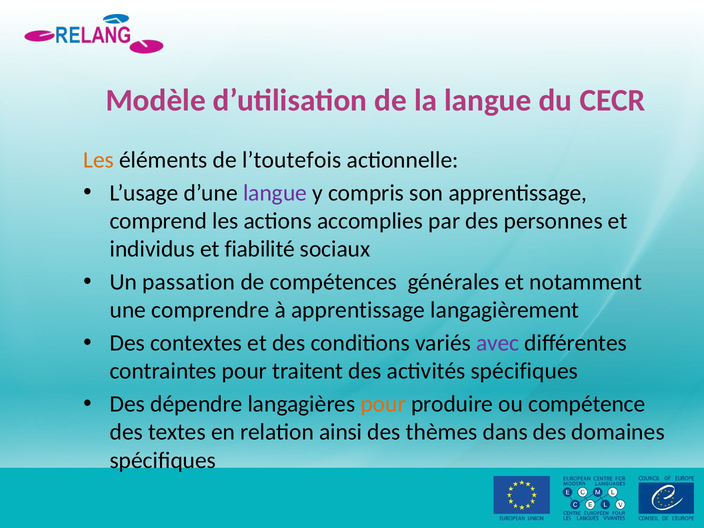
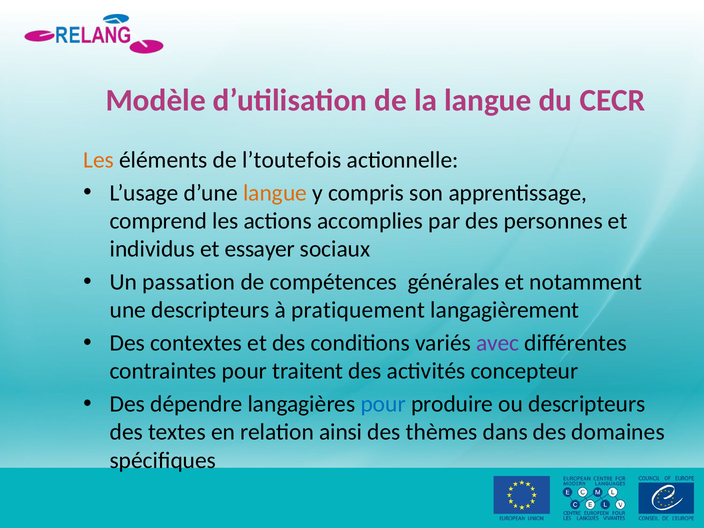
langue colour: purple -> orange (275, 193)
fiabilité: fiabilité -> essayer (260, 249)
une comprendre: comprendre -> descripteurs (210, 310)
à apprentissage: apprentissage -> pratiquement (358, 310)
activités spécifiques: spécifiques -> concepteur (525, 371)
pour colour: orange -> blue (383, 404)
ou compétence: compétence -> descripteurs (587, 404)
